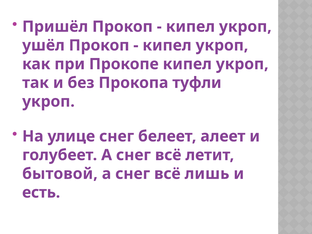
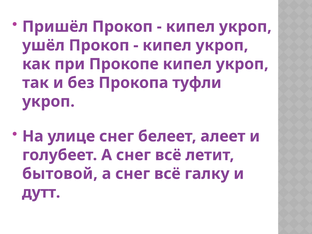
лишь: лишь -> галку (207, 174)
есть: есть -> дутт (41, 192)
